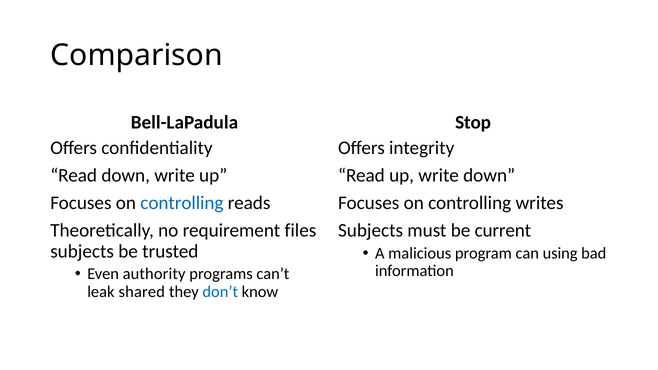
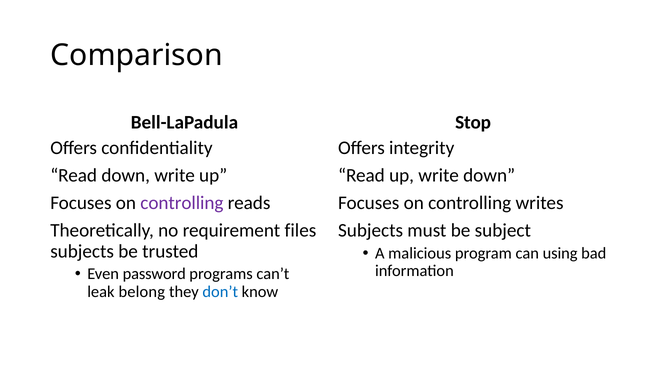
controlling colour: blue -> purple (182, 203)
current: current -> subject (503, 231)
authority: authority -> password (154, 274)
shared: shared -> belong (142, 292)
